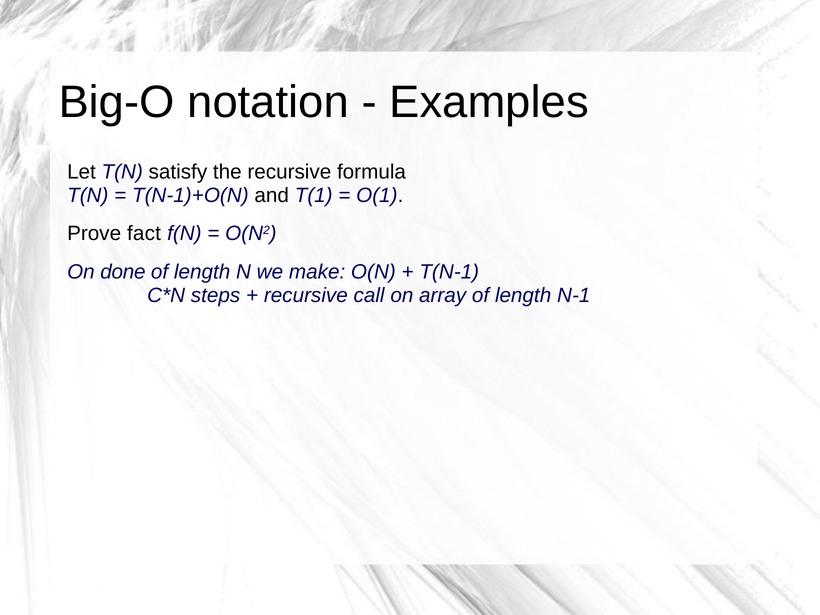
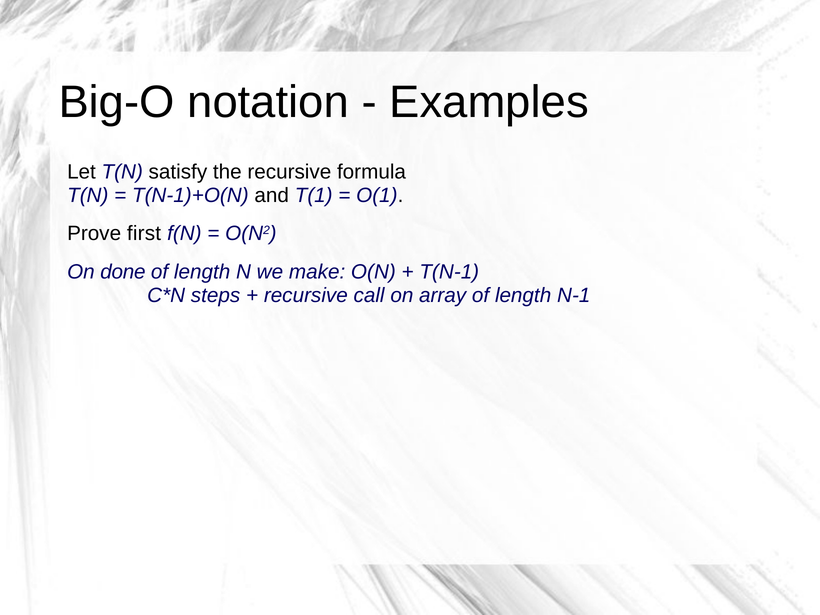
fact: fact -> first (144, 234)
